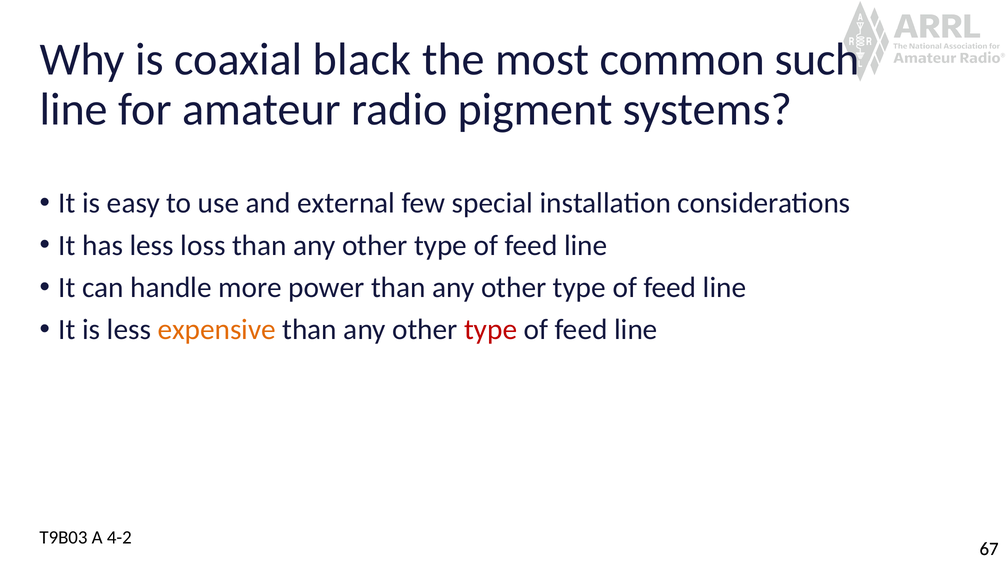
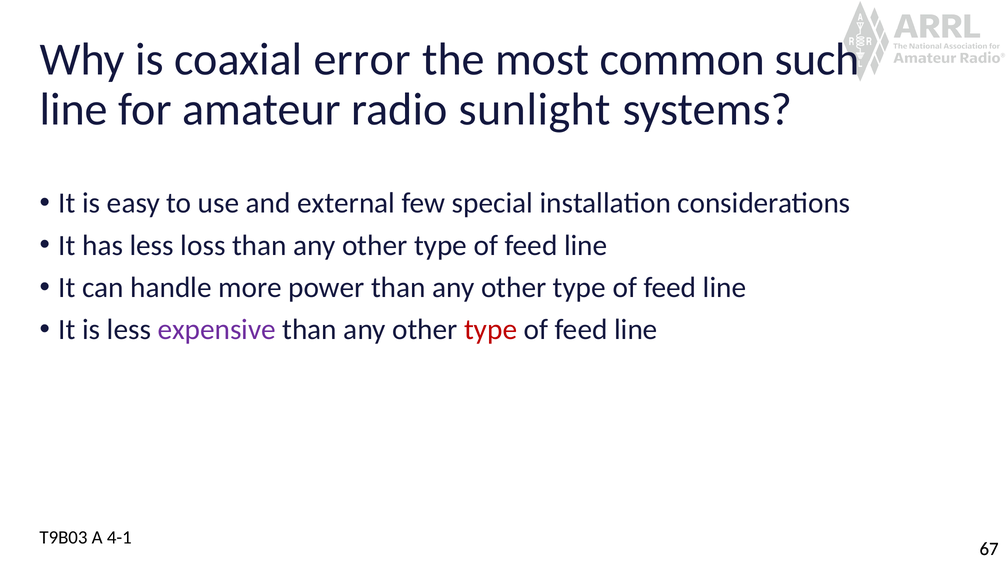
black: black -> error (362, 60)
pigment: pigment -> sunlight (535, 109)
expensive colour: orange -> purple (217, 330)
4-2: 4-2 -> 4-1 (119, 538)
